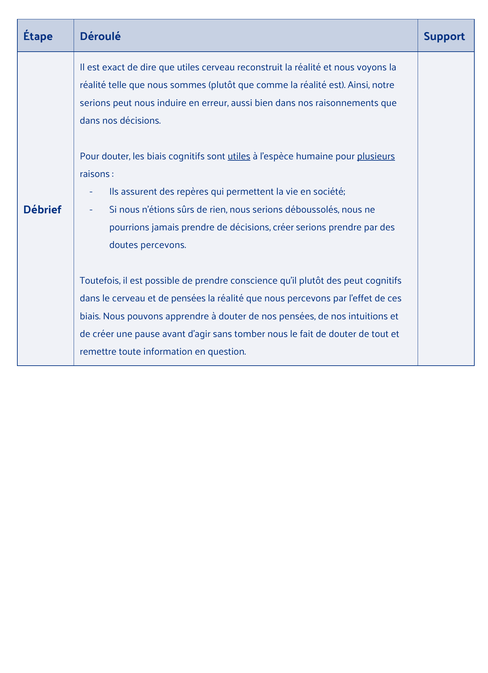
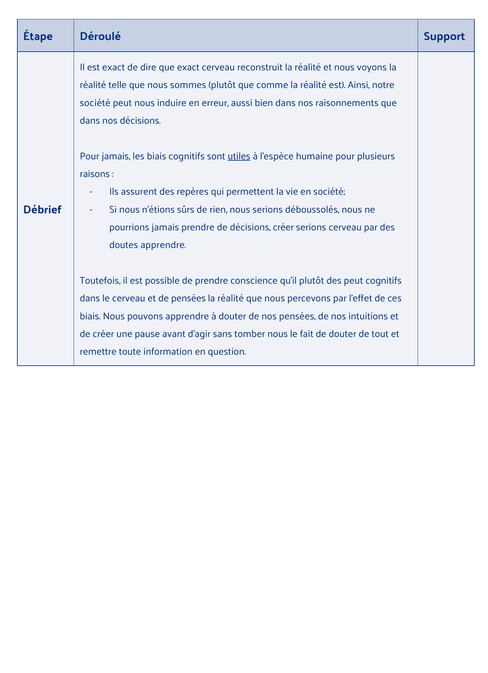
que utiles: utiles -> exact (188, 67)
serions: serions -> société (95, 103)
Pour douter: douter -> jamais (116, 156)
plusieurs underline: present -> none (376, 156)
serions prendre: prendre -> cerveau (345, 228)
doutes percevons: percevons -> apprendre (163, 245)
